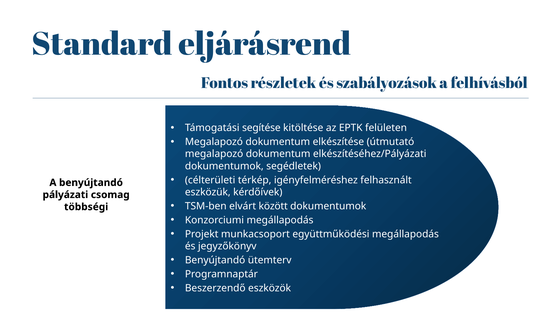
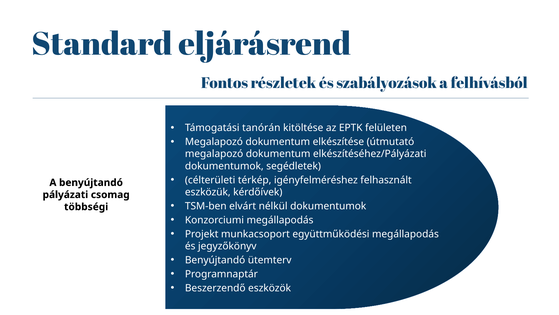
segítése: segítése -> tanórán (261, 128)
között: között -> nélkül (273, 206)
